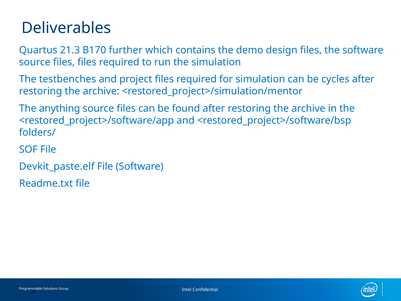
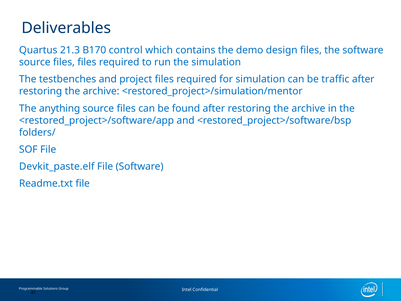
further: further -> control (126, 50)
cycles: cycles -> traffic (335, 79)
